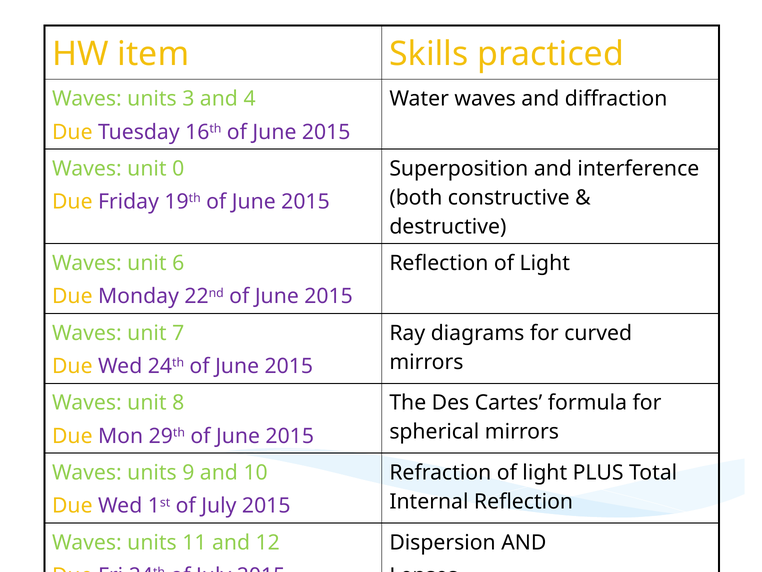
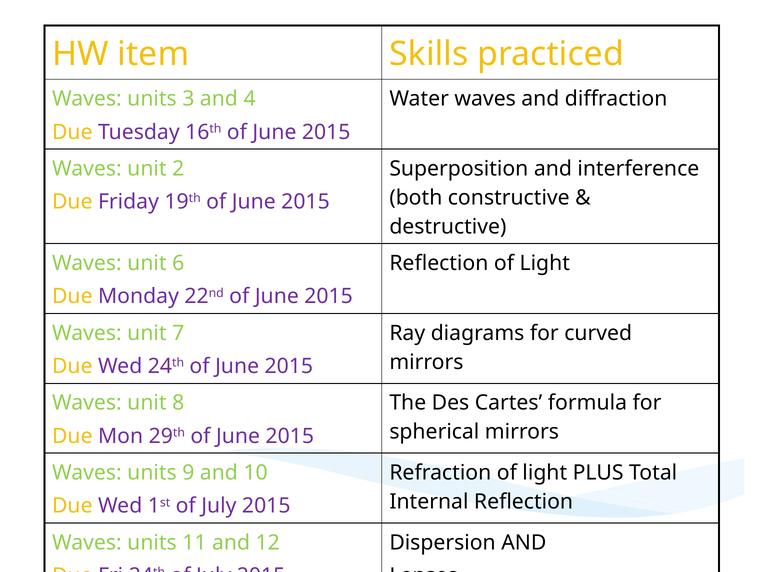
0: 0 -> 2 (178, 169)
